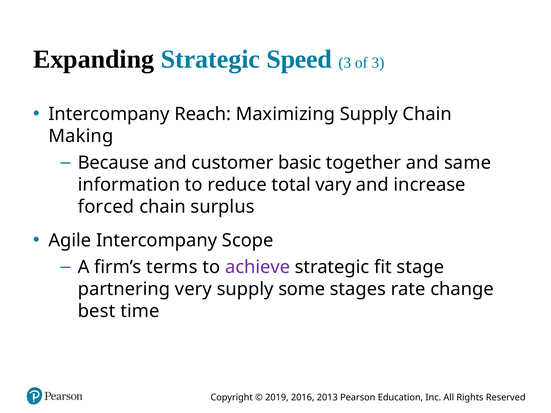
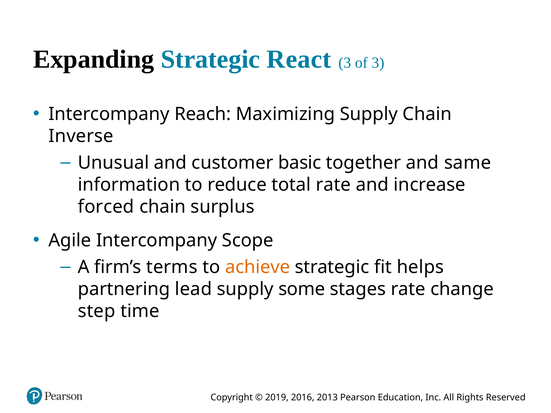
Speed: Speed -> React (299, 59)
Making: Making -> Inverse (81, 136)
Because: Because -> Unusual (113, 163)
total vary: vary -> rate (333, 185)
achieve colour: purple -> orange (258, 267)
stage: stage -> helps (420, 267)
very: very -> lead (193, 289)
best: best -> step (97, 311)
